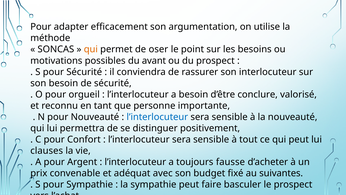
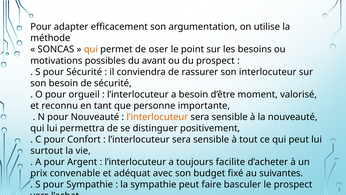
conclure: conclure -> moment (258, 94)
l’interlocuteur colour: blue -> orange (157, 117)
clauses: clauses -> surtout (47, 150)
fausse: fausse -> facilite (230, 162)
